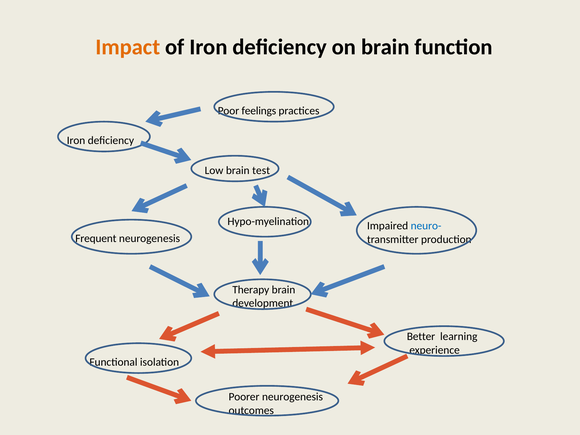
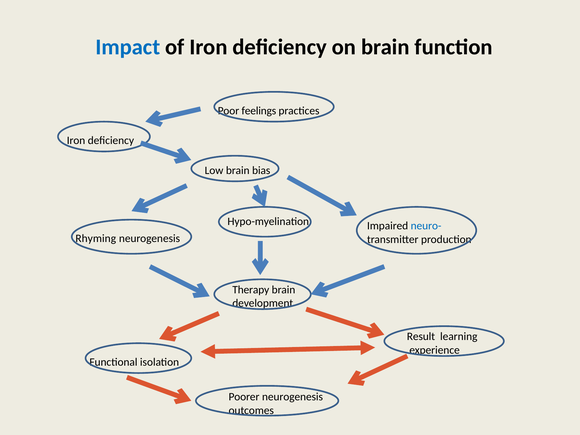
Impact colour: orange -> blue (128, 47)
test: test -> bias (261, 170)
Frequent: Frequent -> Rhyming (96, 239)
Better: Better -> Result (421, 337)
